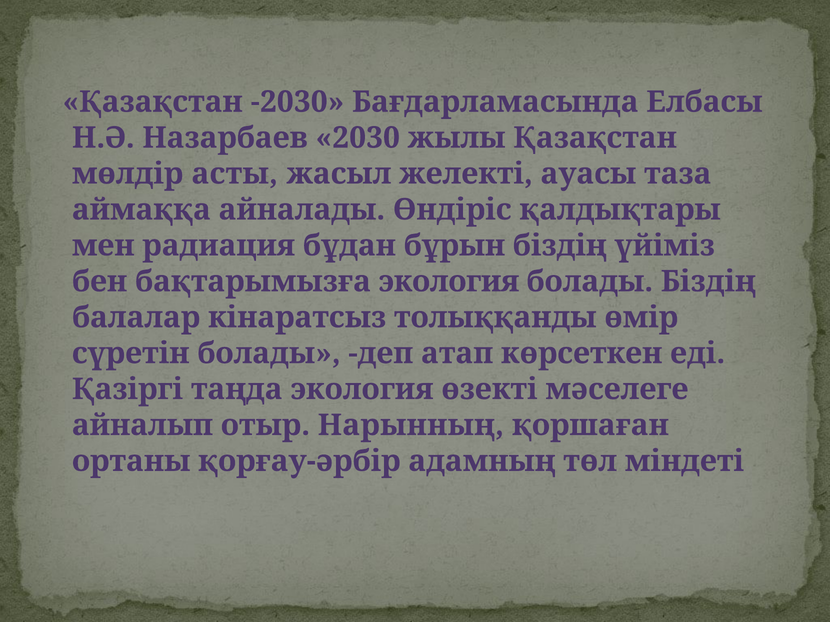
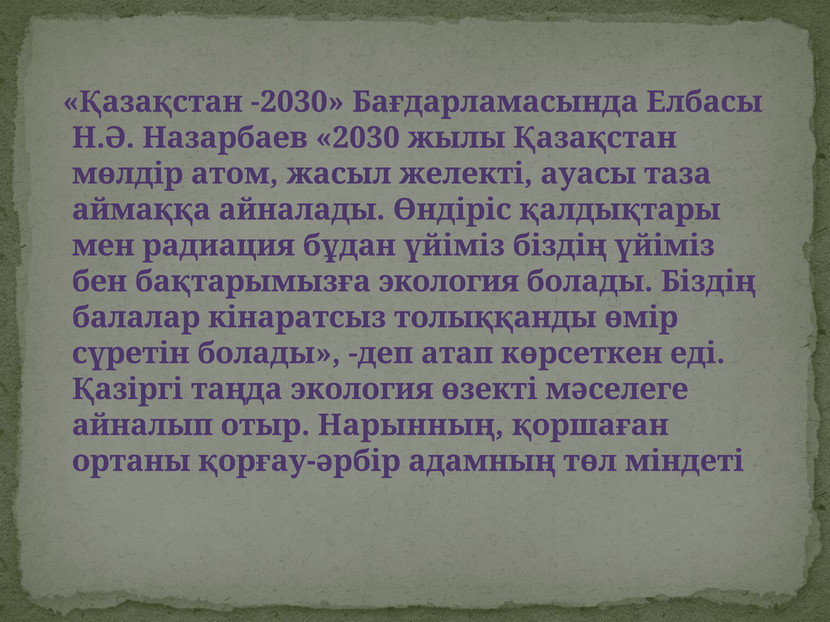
асты: асты -> атом (235, 174)
бұдан бұрын: бұрын -> үйіміз (454, 246)
